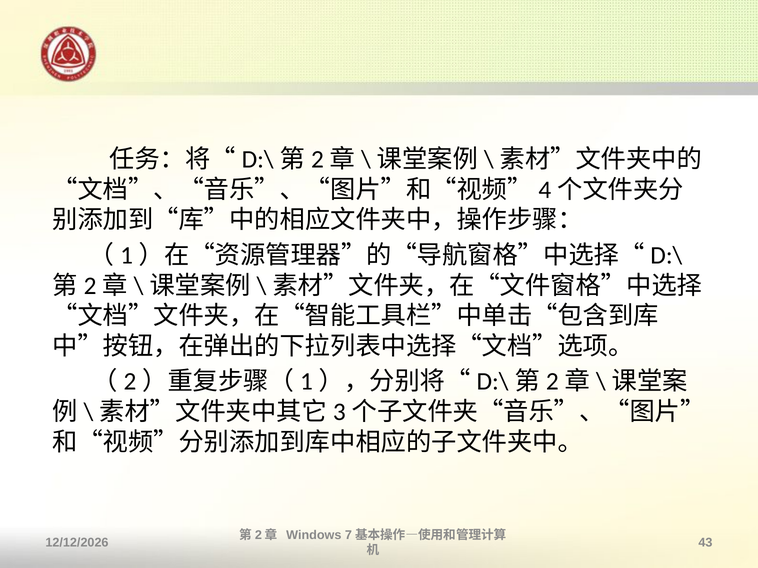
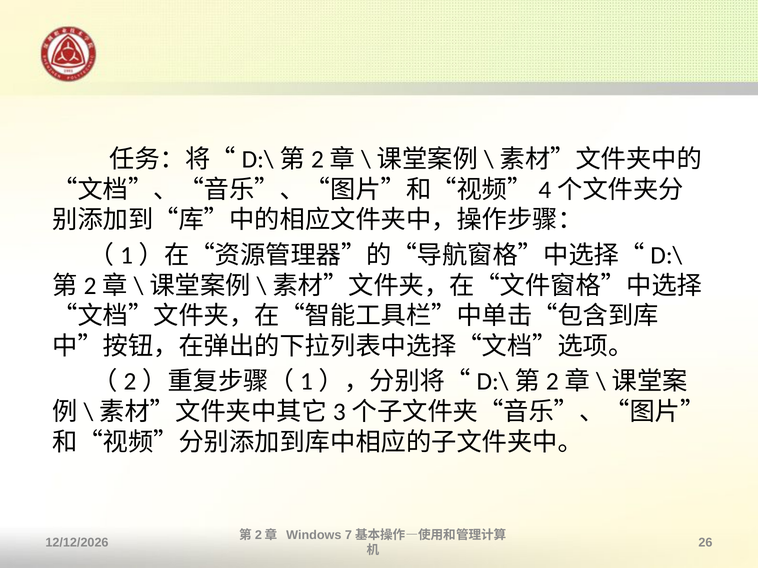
43: 43 -> 26 (705, 543)
